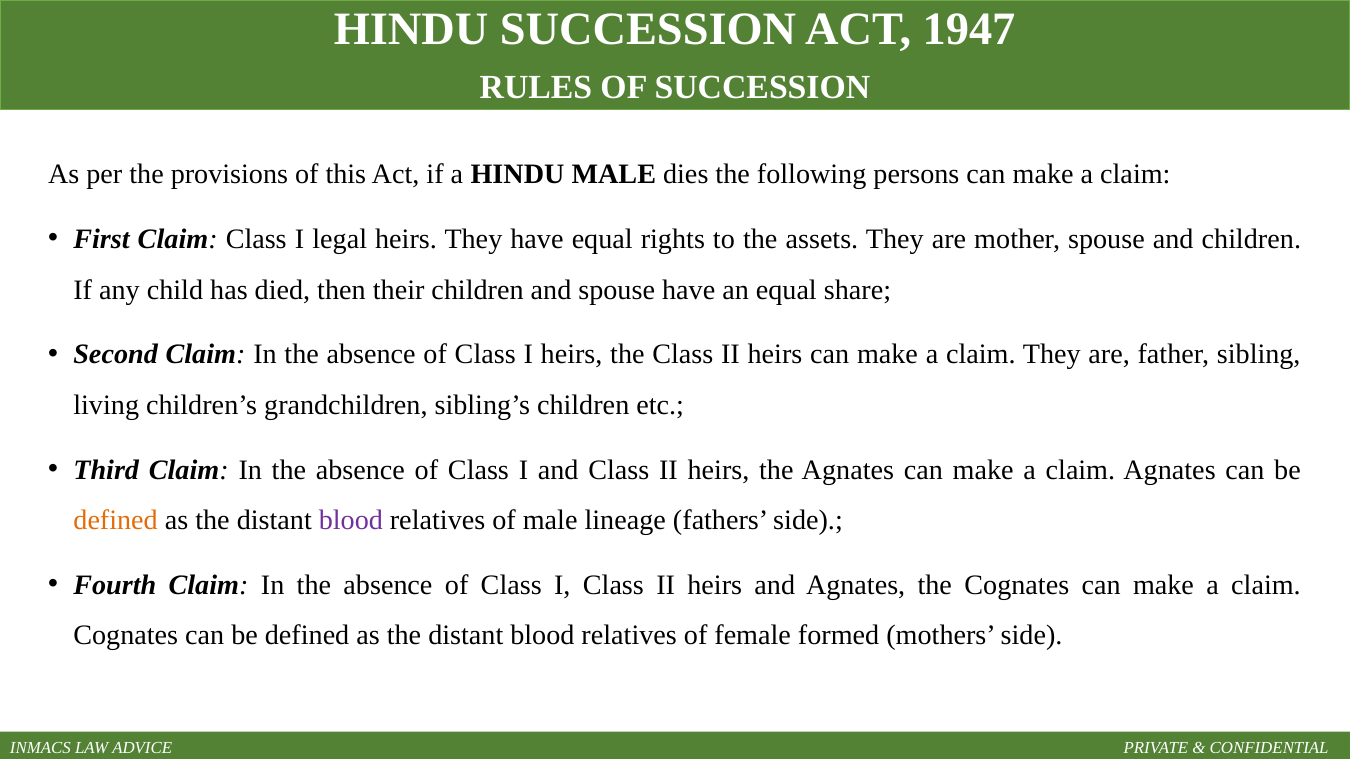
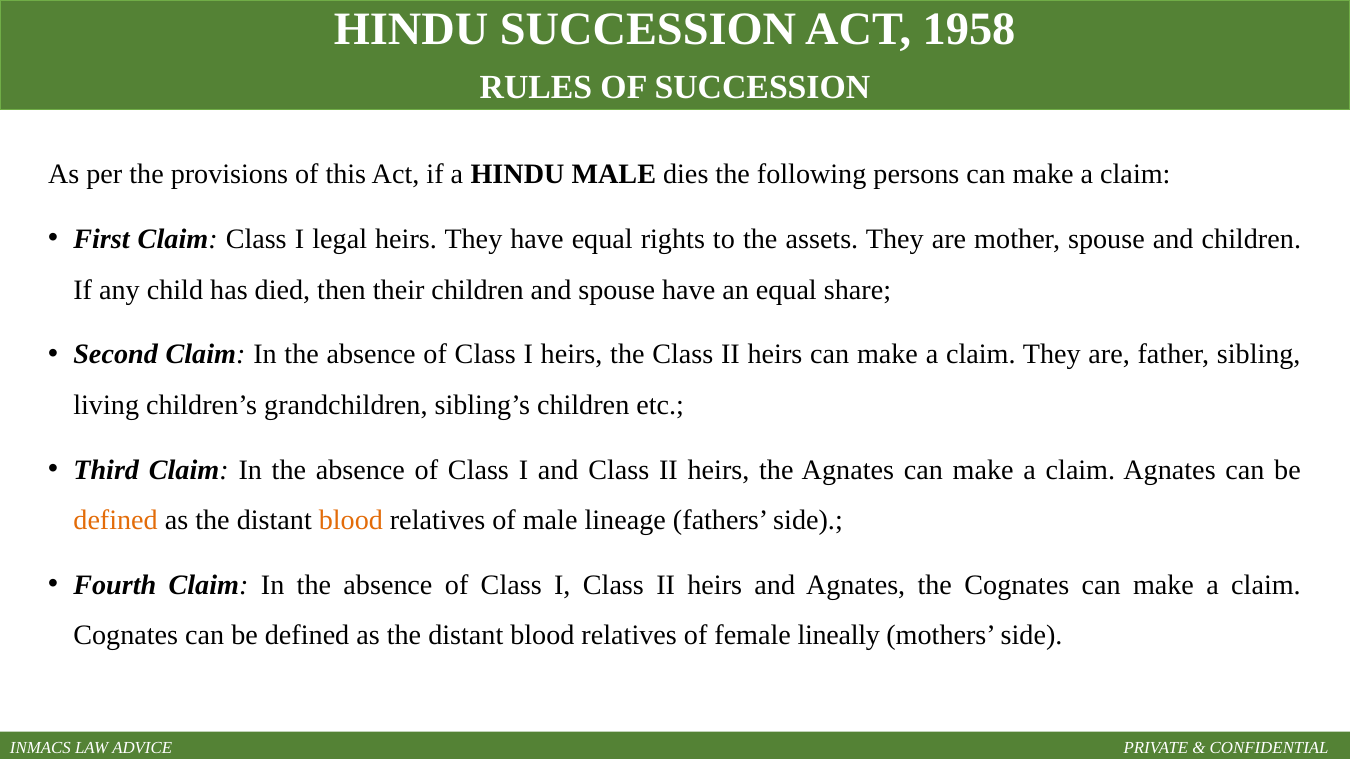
1947: 1947 -> 1958 (969, 30)
blood colour: purple -> orange (351, 521)
formed: formed -> lineally (839, 636)
